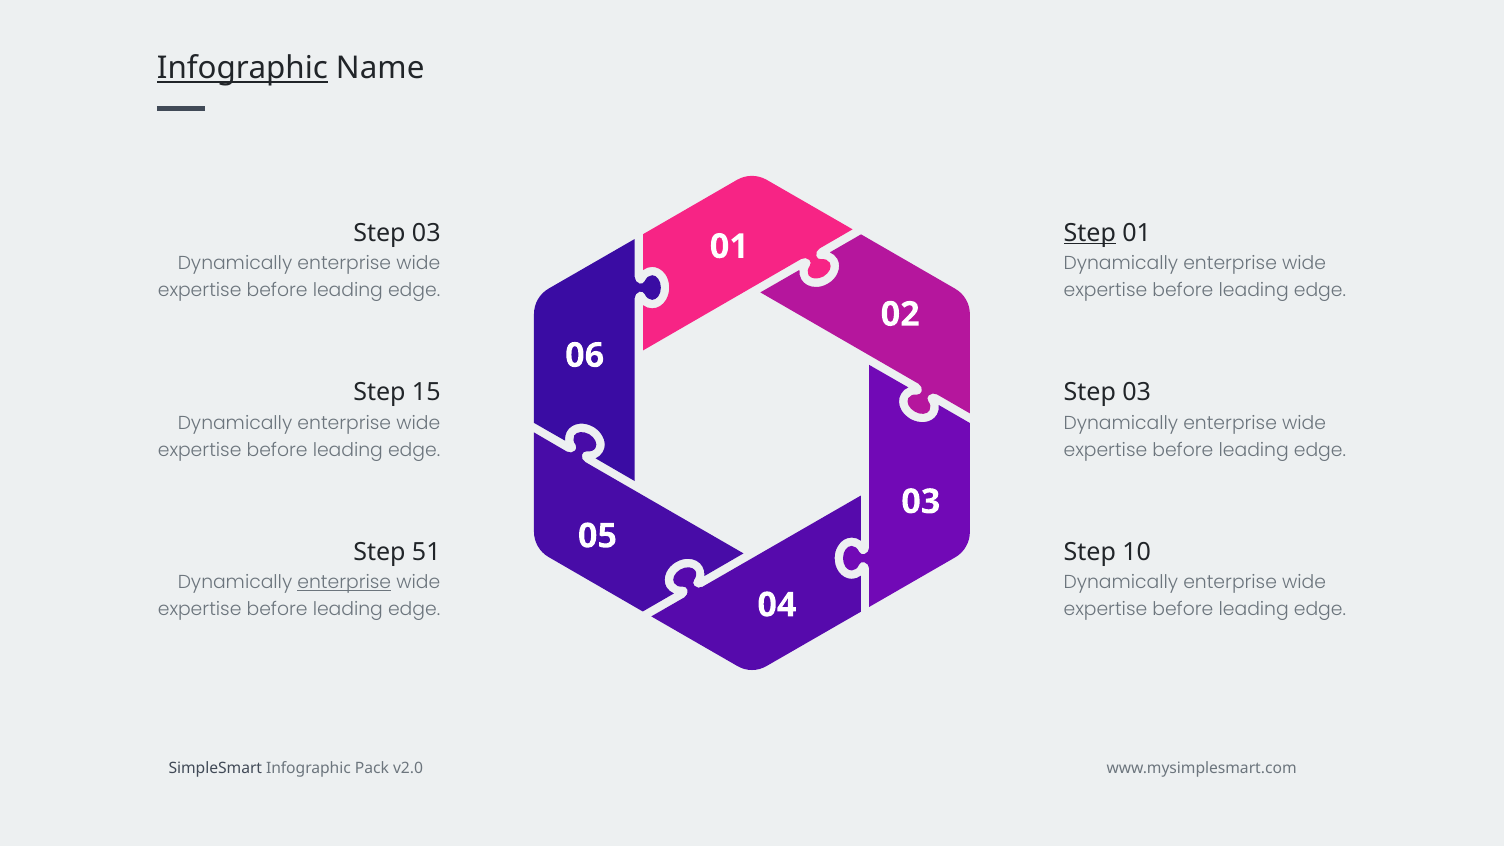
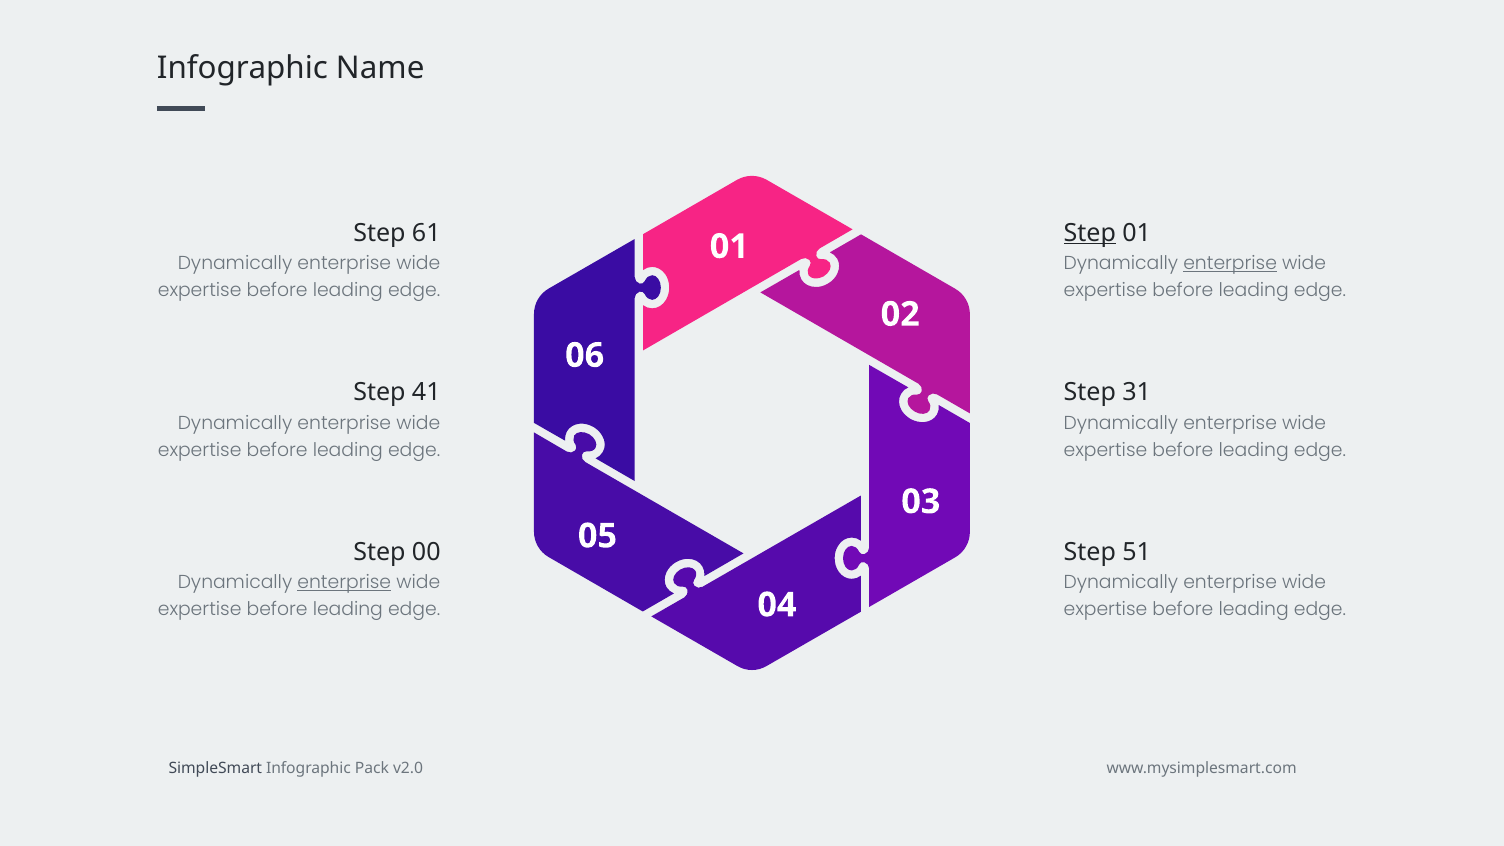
Infographic underline: present -> none (242, 69)
03: 03 -> 61 (426, 233)
enterprise underline: none -> present (1230, 263)
15: 15 -> 41 (426, 393)
03: 03 -> 31 (1137, 393)
51: 51 -> 00 (426, 552)
10: 10 -> 51 (1137, 552)
